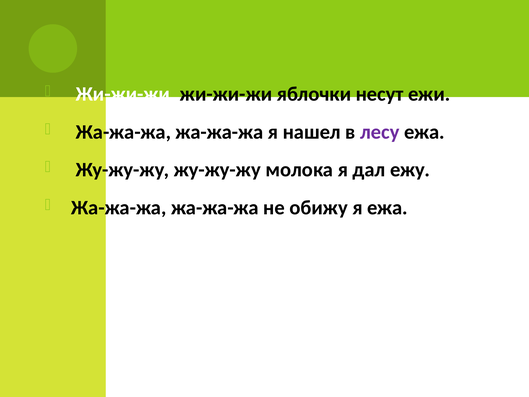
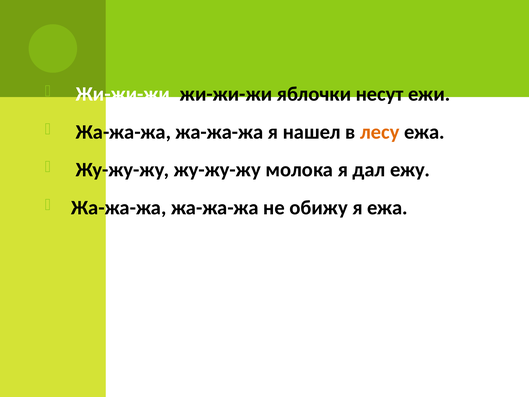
лесу colour: purple -> orange (380, 132)
